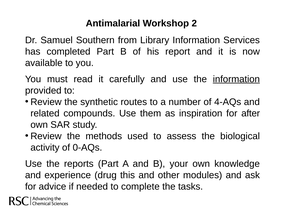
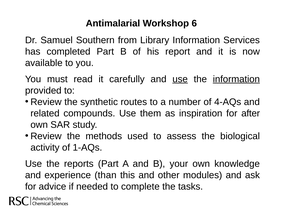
2: 2 -> 6 (194, 23)
use underline: none -> present (180, 79)
0-AQs: 0-AQs -> 1-AQs (87, 147)
drug: drug -> than (106, 175)
